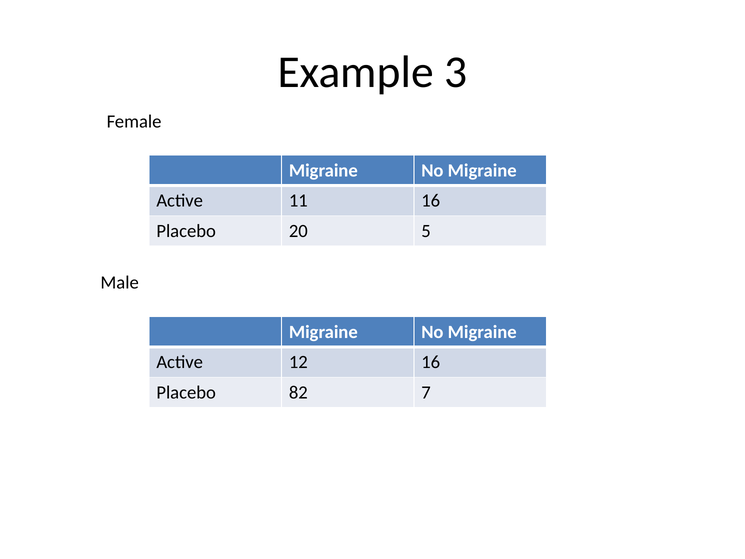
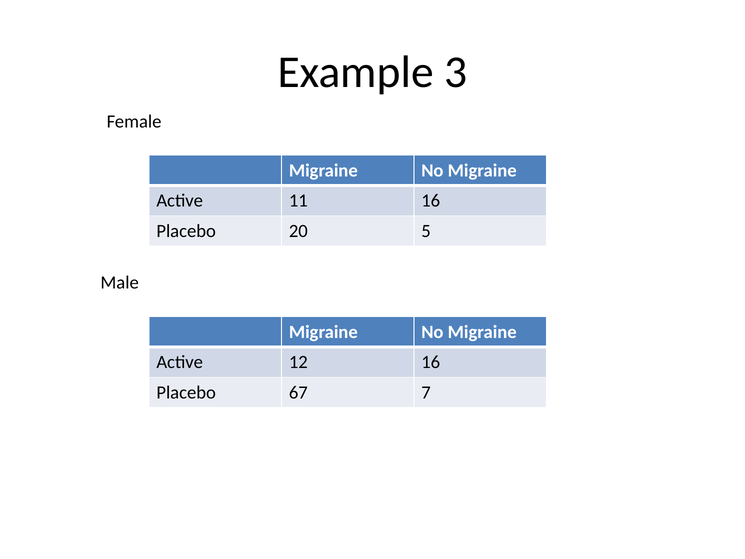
82: 82 -> 67 (298, 392)
